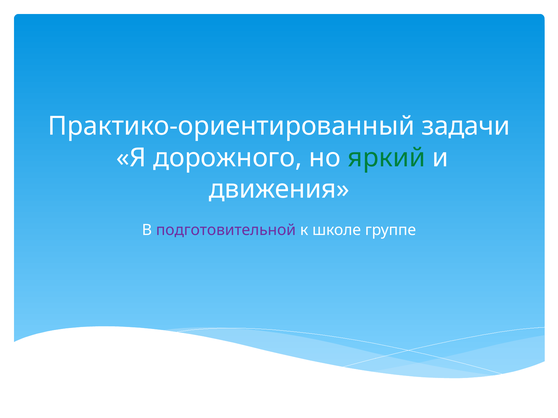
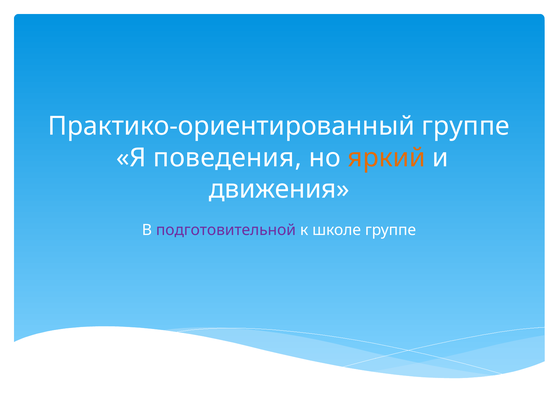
Практико-ориентированный задачи: задачи -> группе (466, 126)
дорожного: дорожного -> поведения (227, 158)
яркий colour: green -> orange (386, 158)
